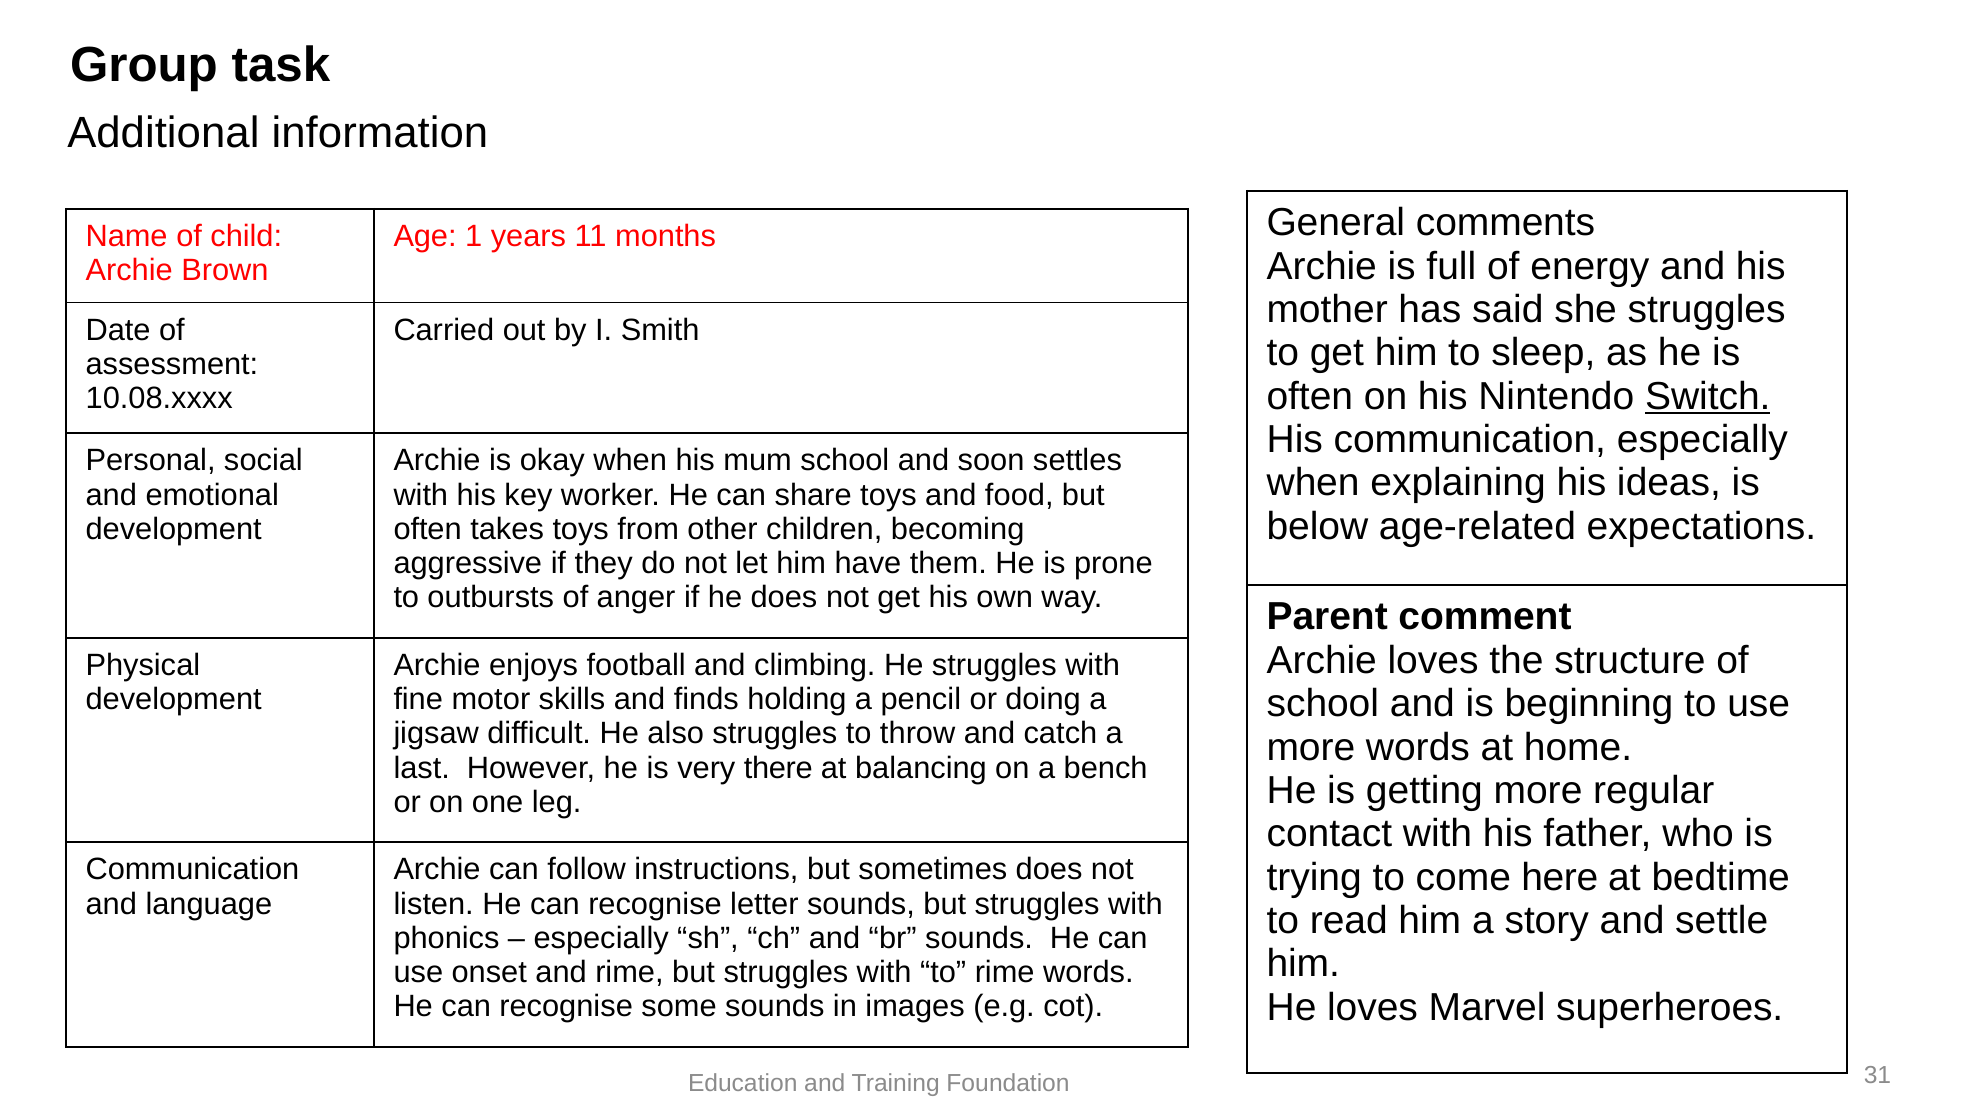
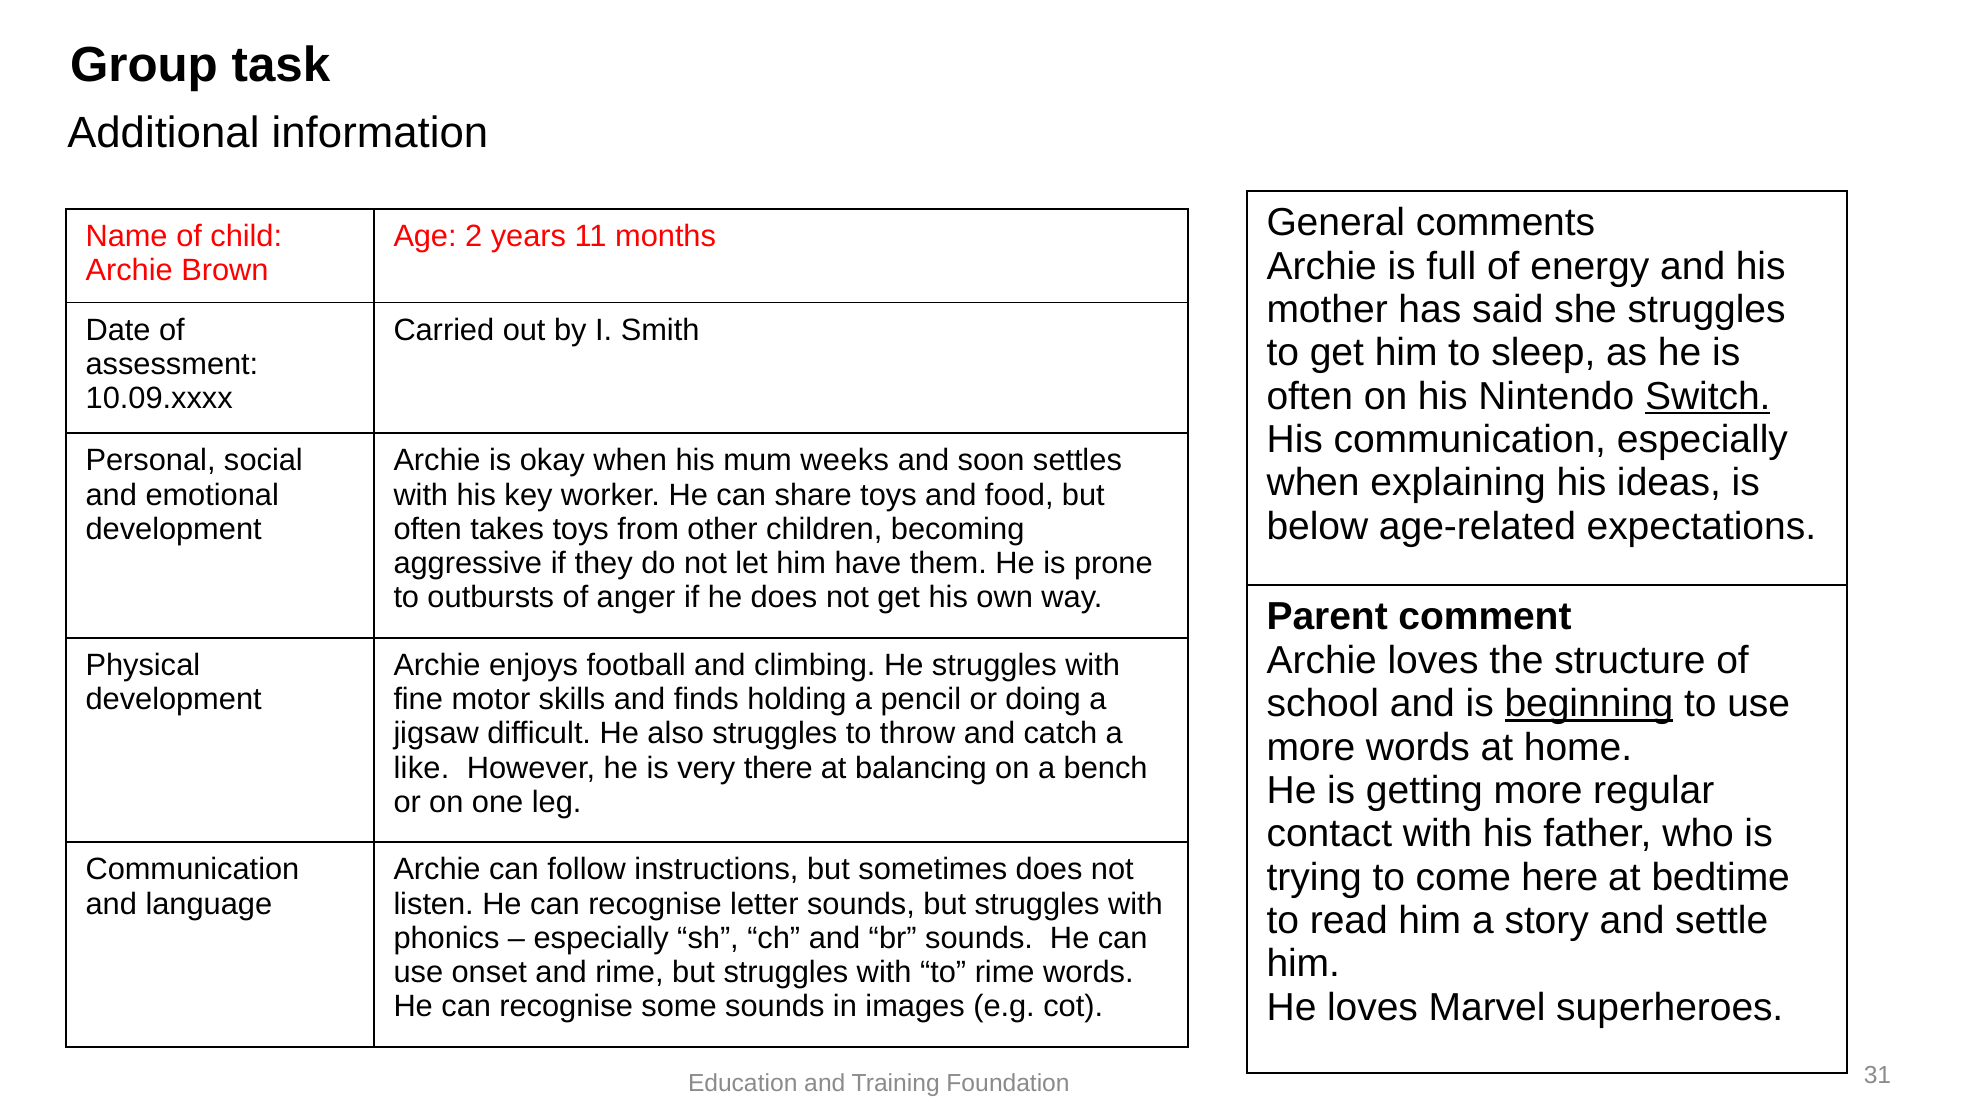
1: 1 -> 2 (474, 236)
10.08.xxxx: 10.08.xxxx -> 10.09.xxxx (159, 399)
mum school: school -> weeks (845, 461)
beginning underline: none -> present (1589, 704)
last: last -> like (421, 768)
